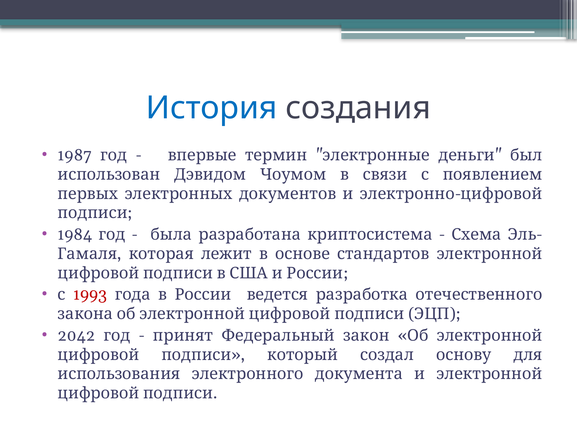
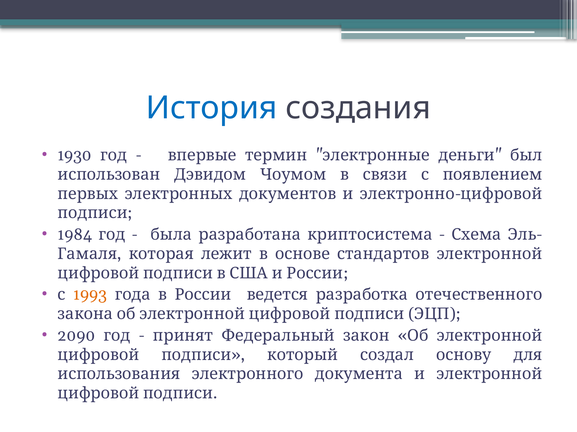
1987: 1987 -> 1930 (75, 156)
1993 colour: red -> orange (90, 295)
2042: 2042 -> 2090 (76, 336)
